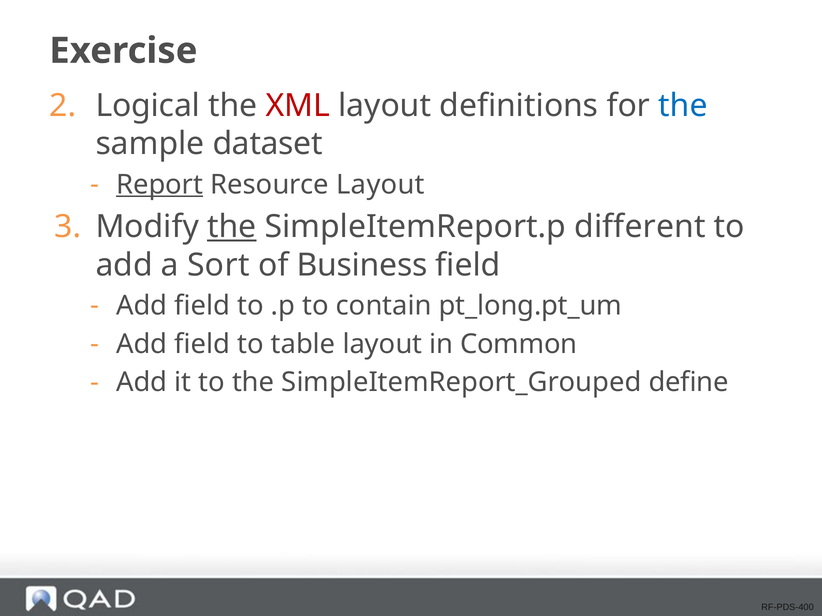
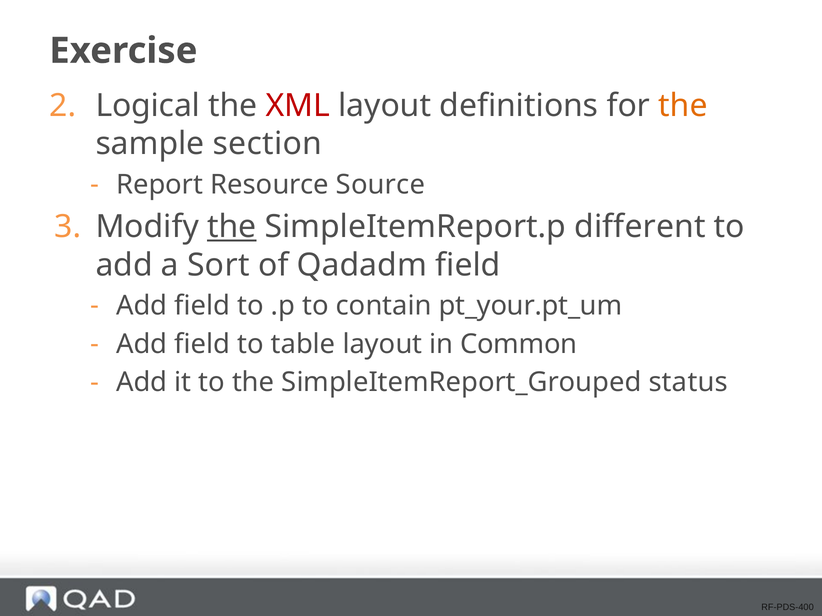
the colour: blue -> orange (683, 106)
dataset: dataset -> section (267, 144)
Report underline: present -> none (160, 185)
Resource Layout: Layout -> Source (381, 185)
Business: Business -> Qadadm (362, 265)
pt_long.pt_um: pt_long.pt_um -> pt_your.pt_um (531, 306)
define: define -> status (688, 383)
